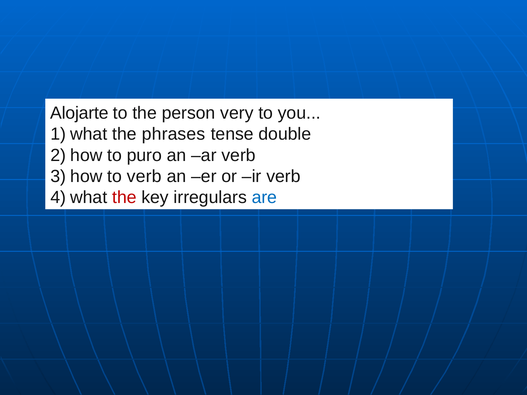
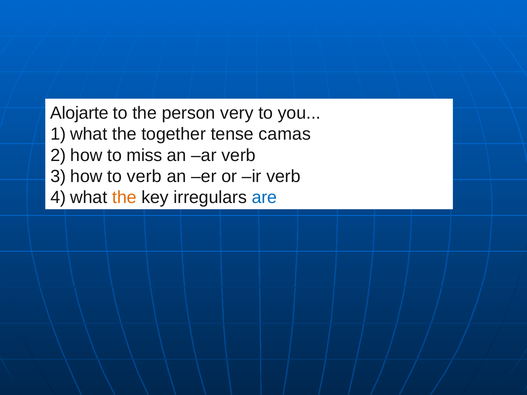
phrases: phrases -> together (174, 134)
double: double -> camas (285, 134)
puro: puro -> miss (144, 155)
the colour: red -> orange (124, 197)
